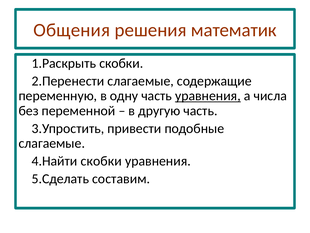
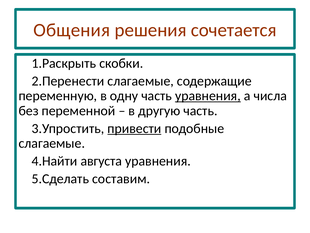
математик: математик -> сочетается (234, 30)
привести underline: none -> present (134, 128)
скобки: скобки -> августа (101, 161)
